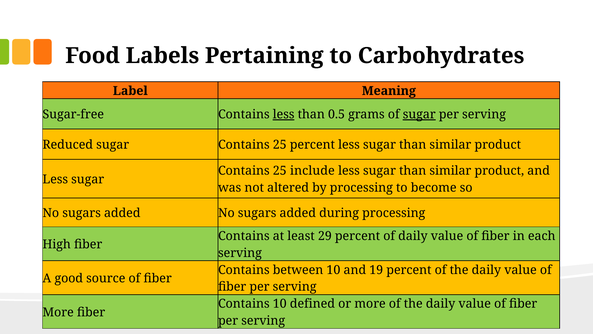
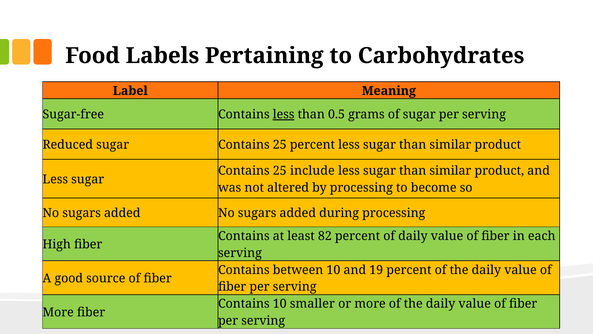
sugar underline: present -> none (419, 114)
29: 29 -> 82 (325, 236)
defined: defined -> smaller (312, 303)
